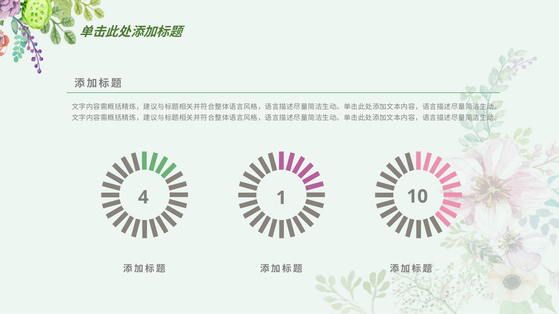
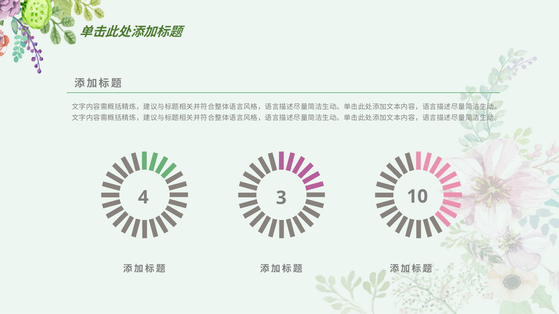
1: 1 -> 3 (281, 198)
